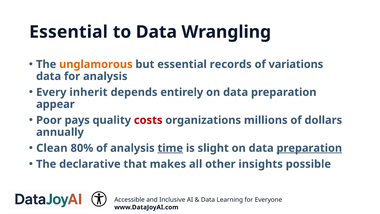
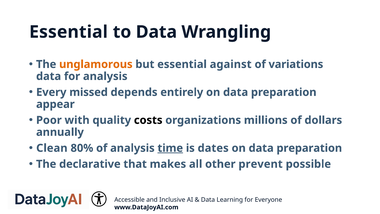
records: records -> against (231, 64)
inherit: inherit -> missed (89, 92)
pays: pays -> with (77, 120)
costs colour: red -> black (148, 120)
slight: slight -> dates (213, 148)
preparation underline: present -> none (309, 148)
insights: insights -> prevent (261, 164)
